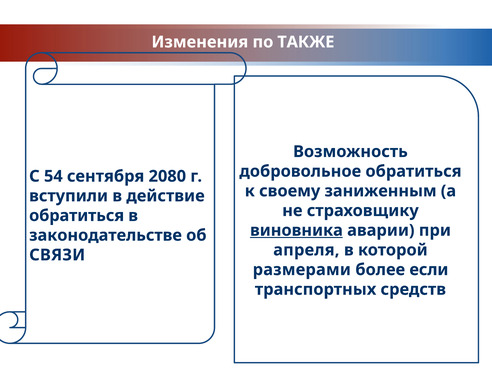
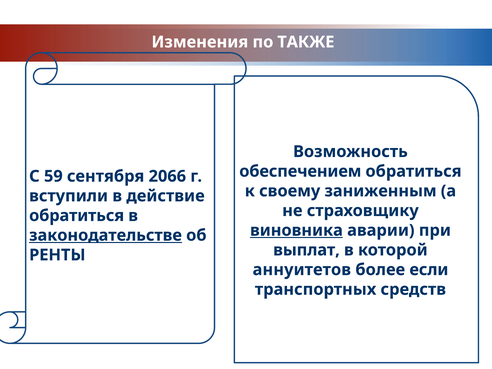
добровольное: добровольное -> обеспечением (300, 171)
54: 54 -> 59 (53, 176)
2080: 2080 -> 2066 (167, 176)
законодательстве underline: none -> present (106, 235)
апреля: апреля -> выплат (306, 250)
СВЯЗИ: СВЯЗИ -> РЕНТЫ (57, 255)
размерами: размерами -> аннуитетов (302, 270)
